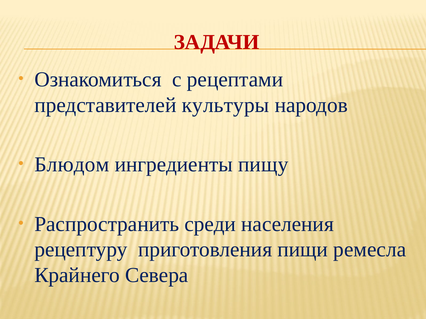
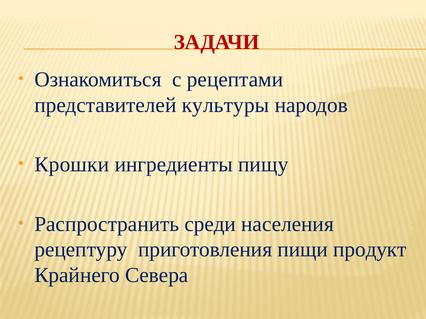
Блюдом: Блюдом -> Крошки (72, 165)
ремесла: ремесла -> продукт (370, 250)
